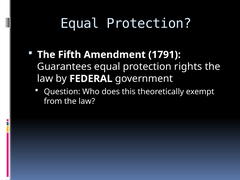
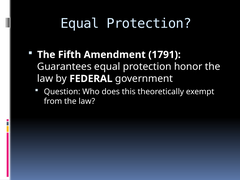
rights: rights -> honor (188, 67)
